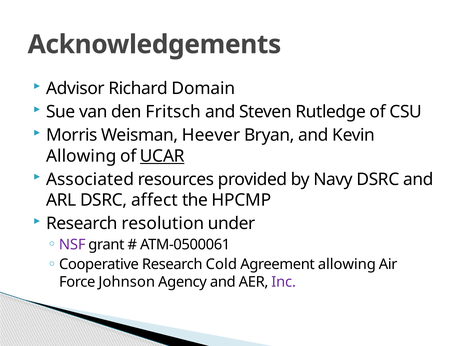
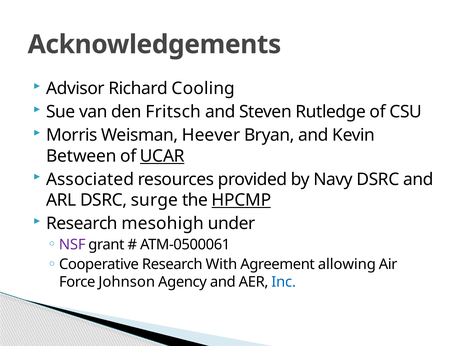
Domain: Domain -> Cooling (203, 89)
Allowing: Allowing -> Between (81, 156)
affect: affect -> surge (154, 200)
HPCMP underline: none -> present (241, 200)
resolution: resolution -> mesohigh (163, 224)
Cold: Cold -> With (221, 265)
Inc colour: purple -> blue (284, 282)
